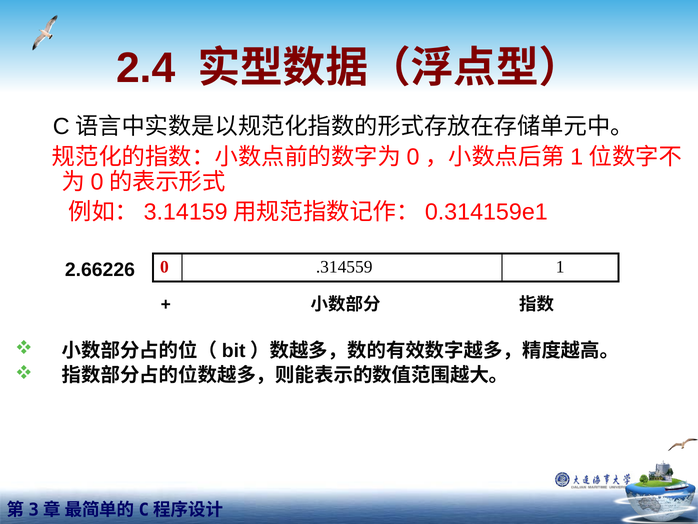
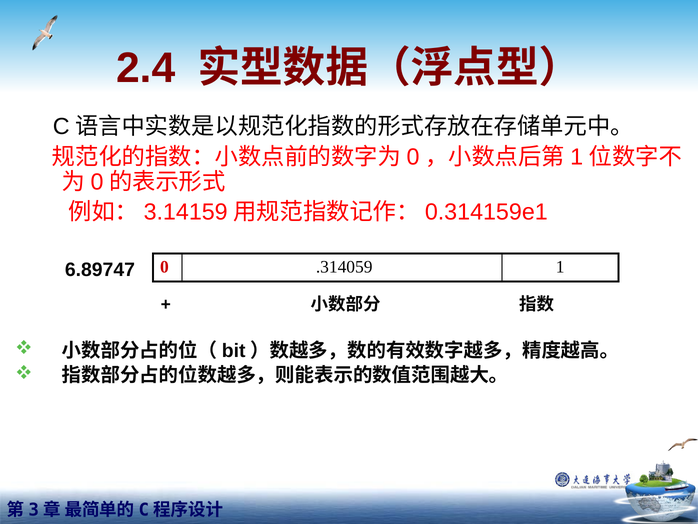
.314559: .314559 -> .314059 (344, 267)
2.66226: 2.66226 -> 6.89747 (100, 270)
